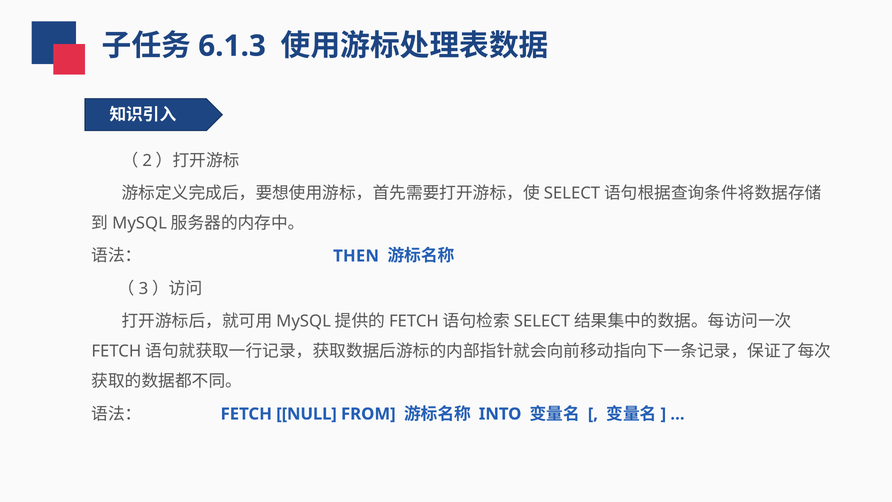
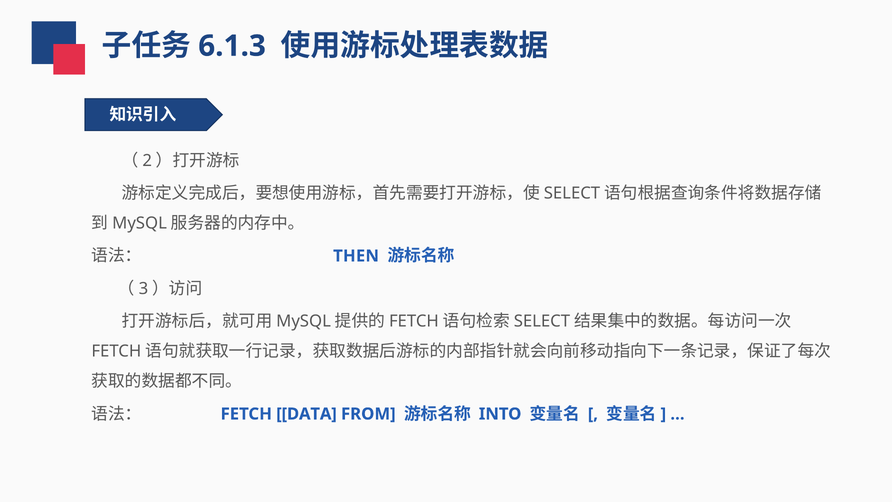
NULL: NULL -> DATA (307, 414)
